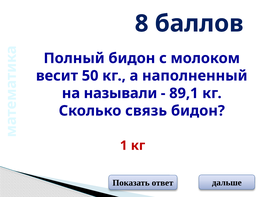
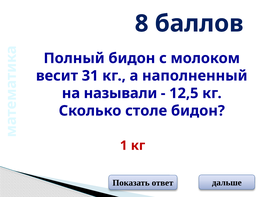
50: 50 -> 31 (90, 76)
89,1: 89,1 -> 12,5 (184, 93)
связь: связь -> столе (146, 111)
